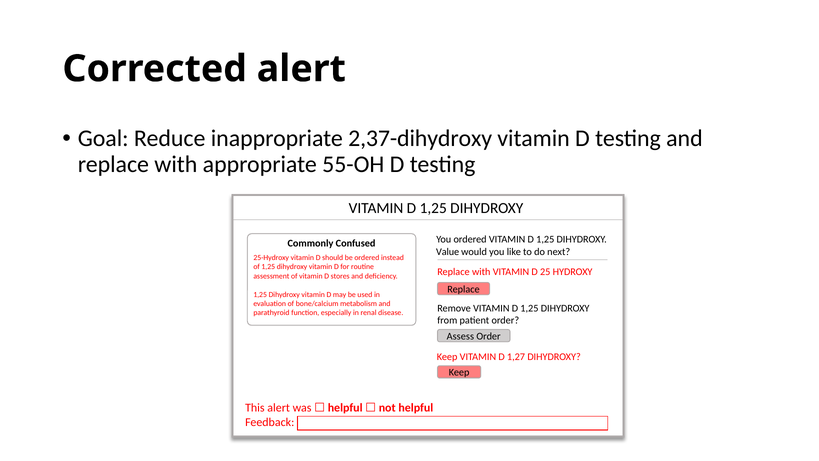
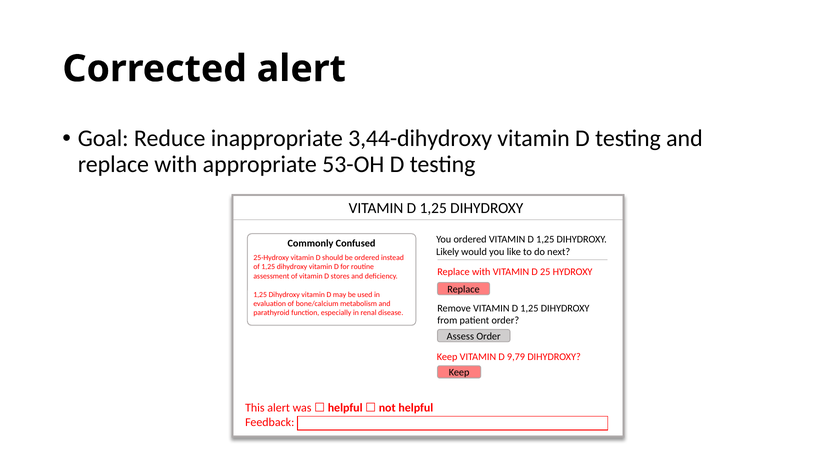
2,37-dihydroxy: 2,37-dihydroxy -> 3,44-dihydroxy (420, 138)
55-OH: 55-OH -> 53-OH (353, 164)
Value: Value -> Likely (448, 252)
1,27: 1,27 -> 9,79 (516, 357)
